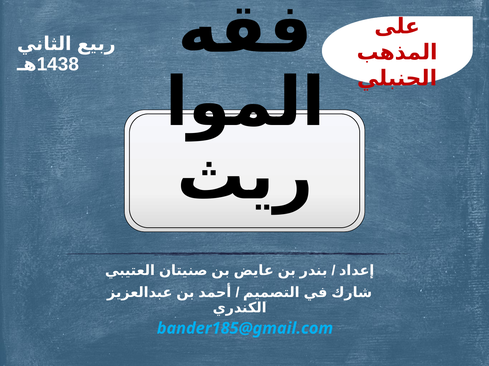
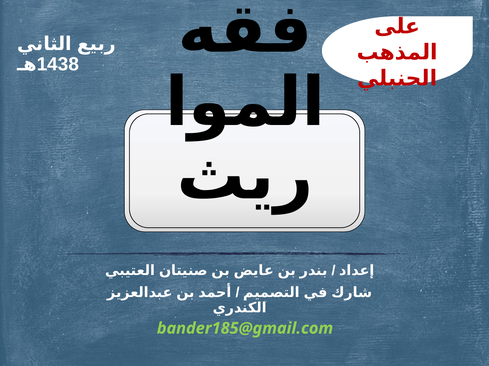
bander185@gmail.com colour: light blue -> light green (245, 329)
